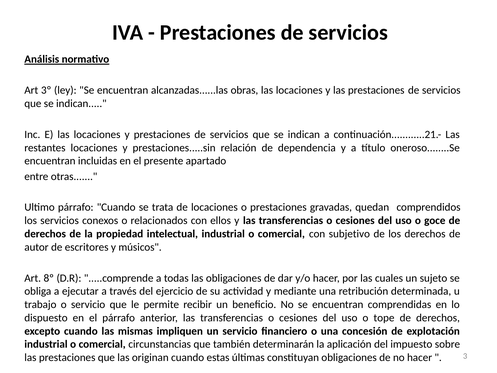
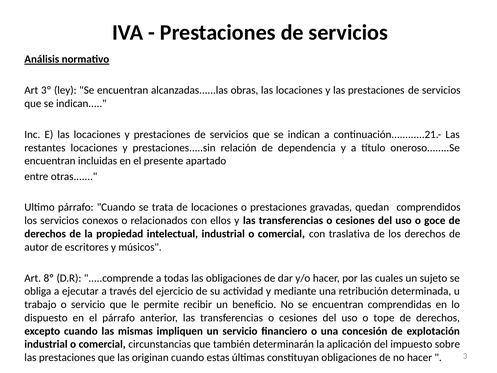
subjetivo: subjetivo -> traslativa (349, 234)
